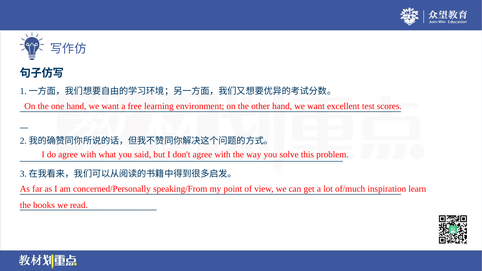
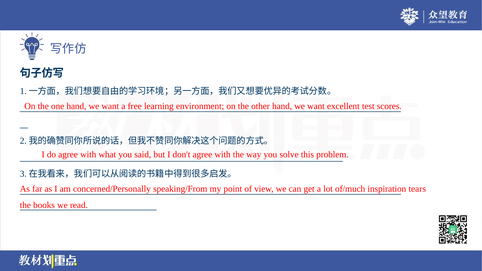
learn: learn -> tears (417, 189)
